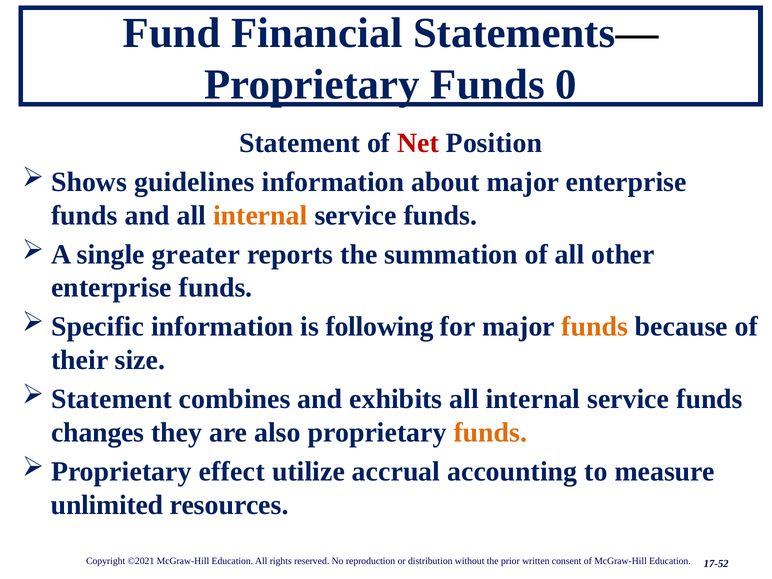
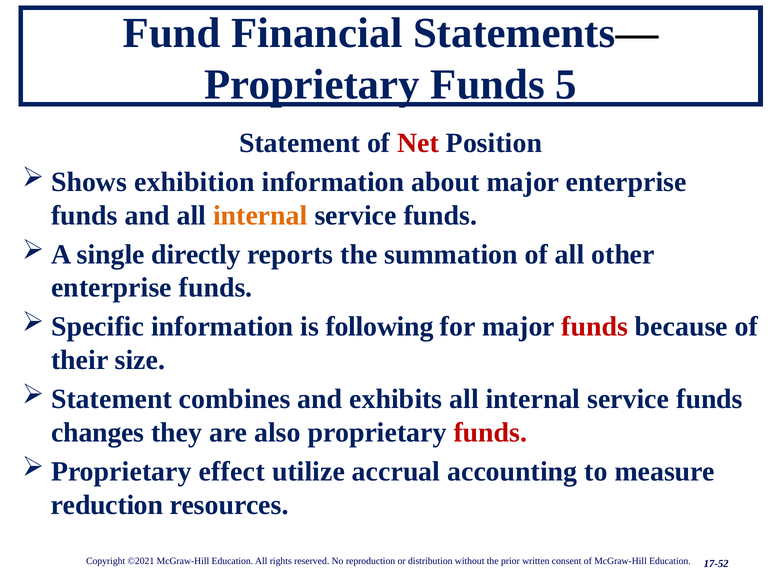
0: 0 -> 5 (566, 85)
guidelines: guidelines -> exhibition (194, 182)
greater: greater -> directly (196, 254)
funds colour: orange -> red (595, 327)
funds colour: orange -> red (490, 433)
unlimited: unlimited -> reduction (107, 505)
